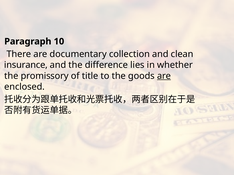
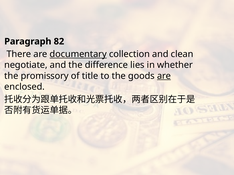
10: 10 -> 82 (59, 42)
documentary underline: none -> present (78, 54)
insurance: insurance -> negotiate (26, 65)
